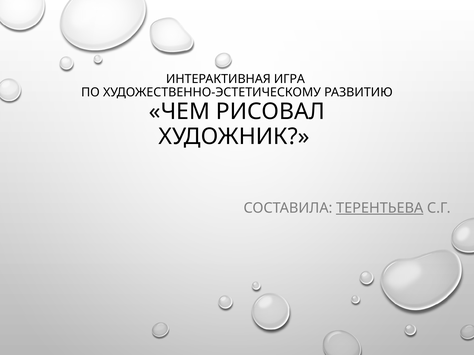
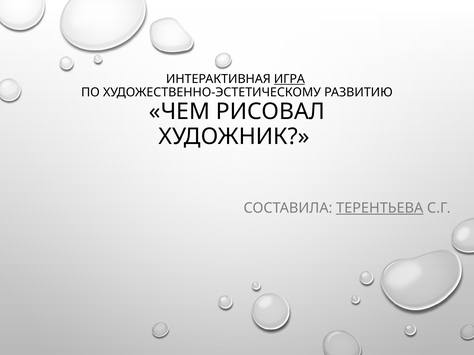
ИГРА underline: none -> present (289, 79)
